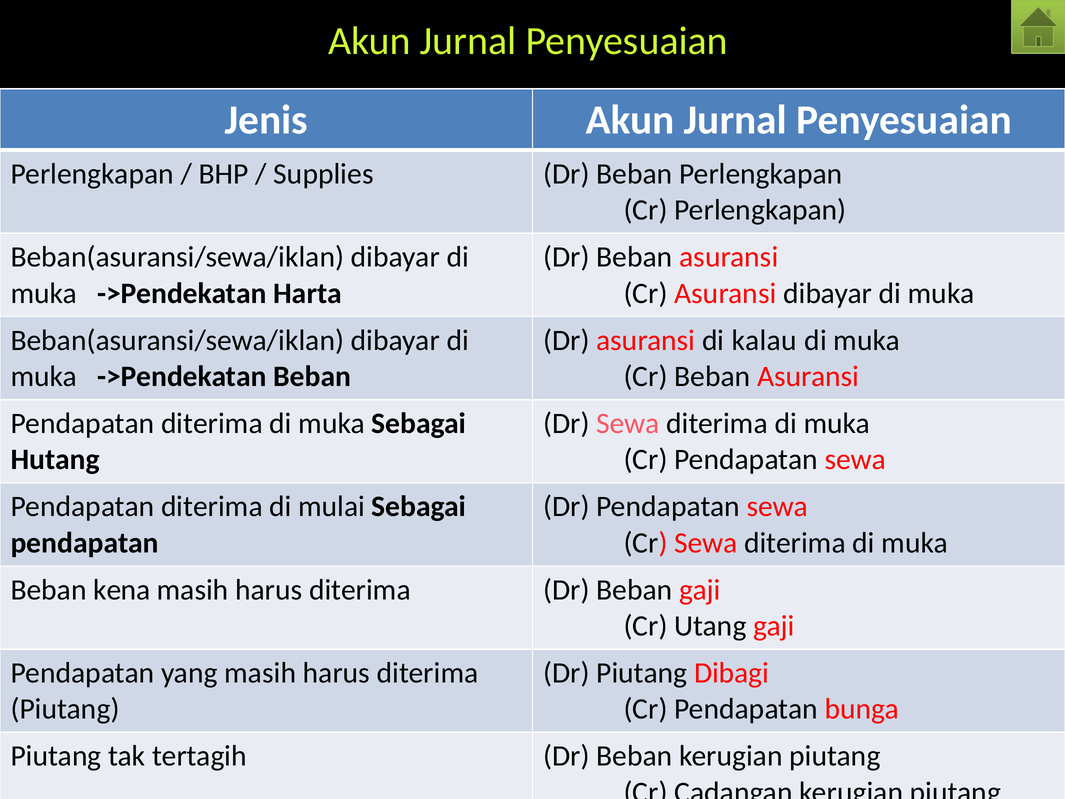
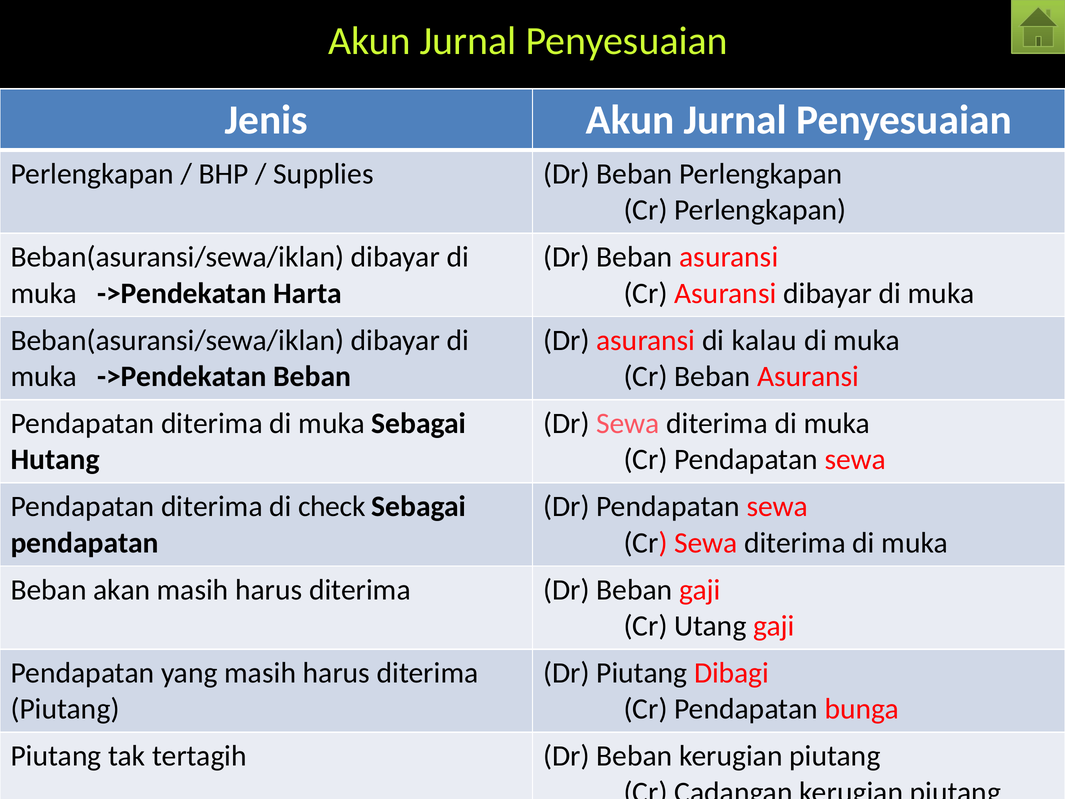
mulai: mulai -> check (332, 506)
kena: kena -> akan (122, 590)
